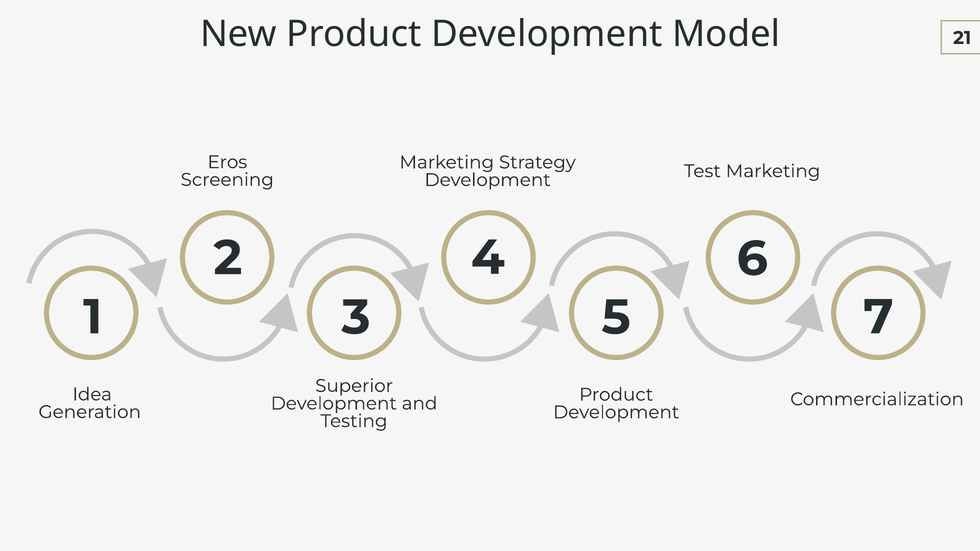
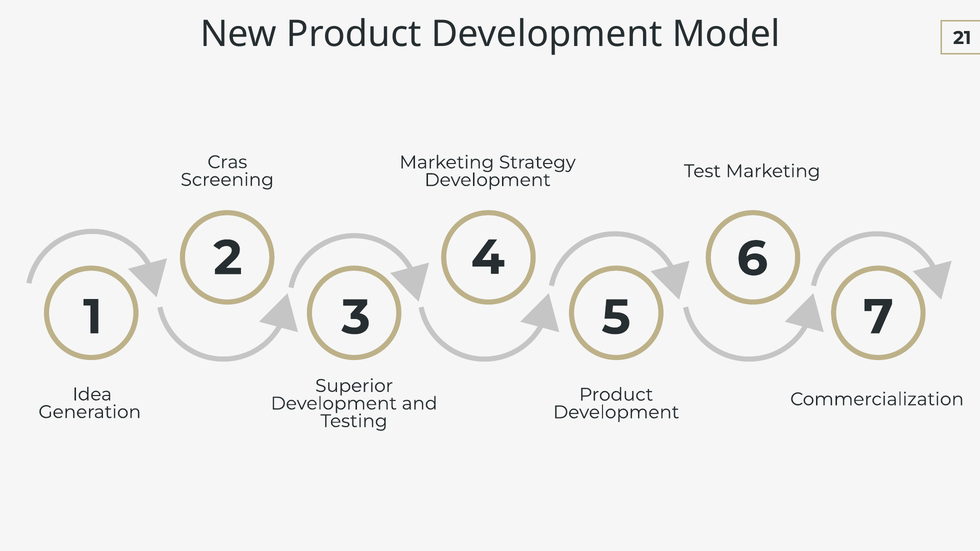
Eros: Eros -> Cras (227, 162)
